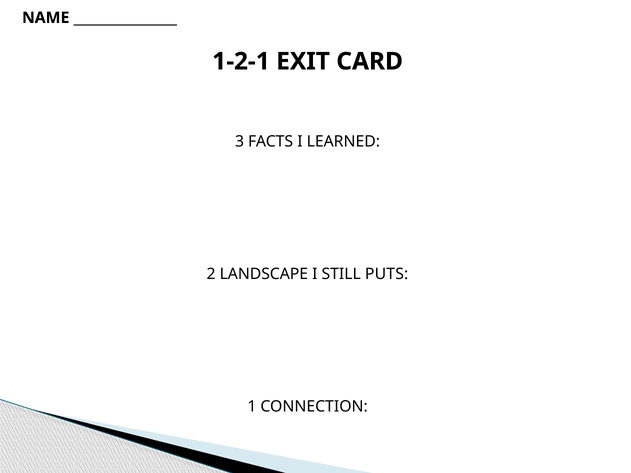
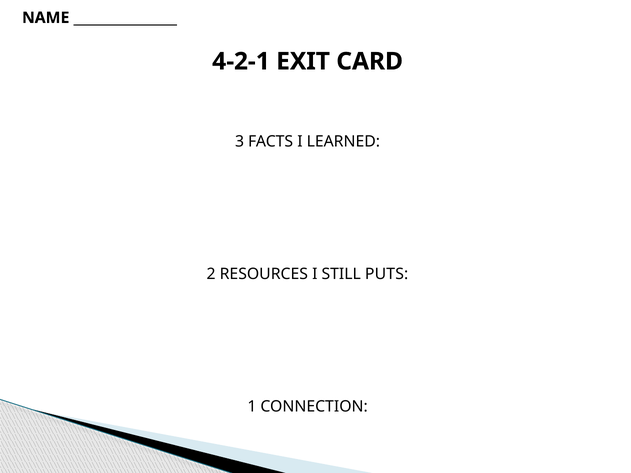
1-2-1: 1-2-1 -> 4-2-1 (241, 61)
LANDSCAPE: LANDSCAPE -> RESOURCES (264, 274)
